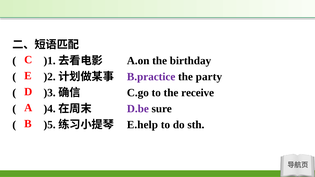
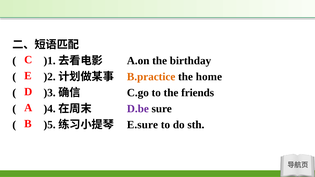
B.practice colour: purple -> orange (151, 77)
party: party -> home (209, 77)
receive: receive -> friends (198, 93)
E.help: E.help -> E.sure (142, 125)
